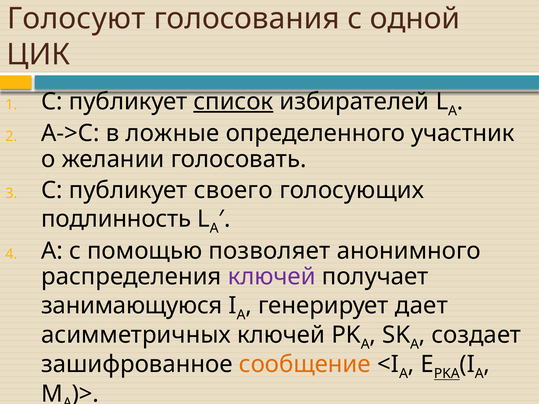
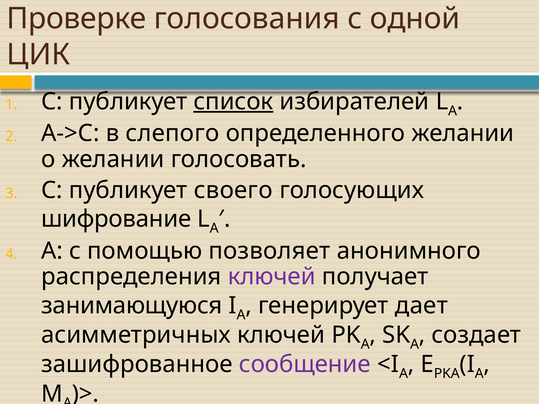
Голосуют: Голосуют -> Проверке (77, 19)
ложные: ложные -> слепого (172, 133)
определенного участник: участник -> желании (463, 133)
подлинность: подлинность -> шифрование (116, 219)
сообщение colour: orange -> purple (305, 365)
PKA underline: present -> none (447, 374)
